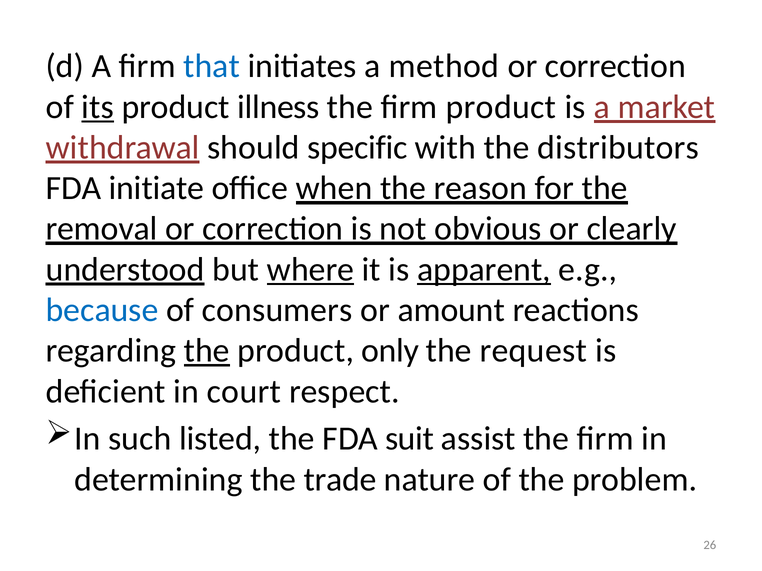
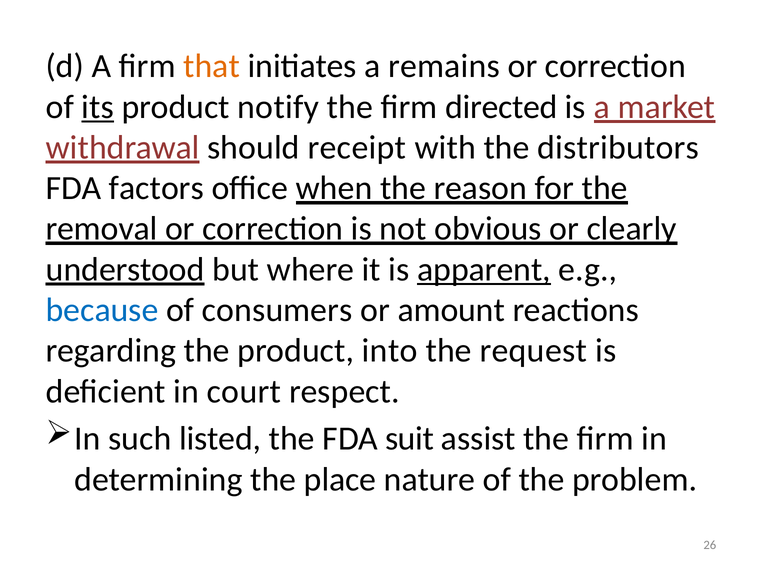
that colour: blue -> orange (212, 66)
method: method -> remains (444, 66)
illness: illness -> notify (278, 107)
firm product: product -> directed (501, 107)
specific: specific -> receipt (357, 148)
initiate: initiate -> factors (156, 188)
where underline: present -> none (311, 270)
the underline: present -> none (207, 351)
only: only -> into (390, 351)
trade: trade -> place (340, 480)
